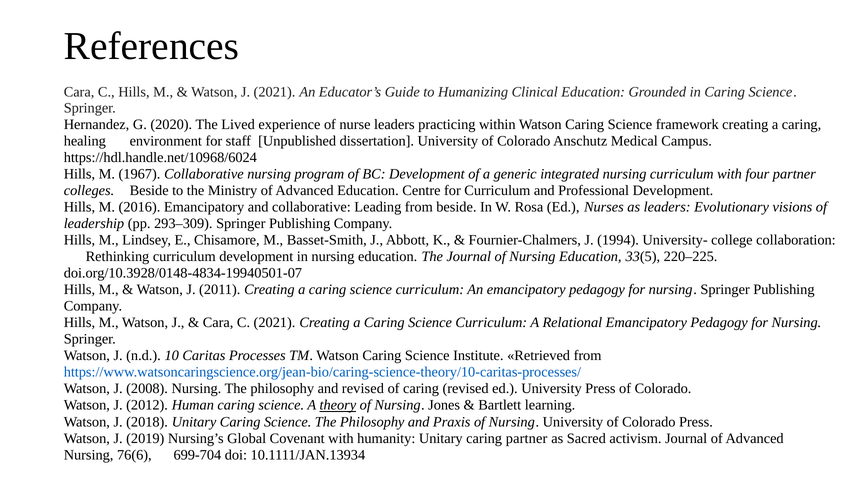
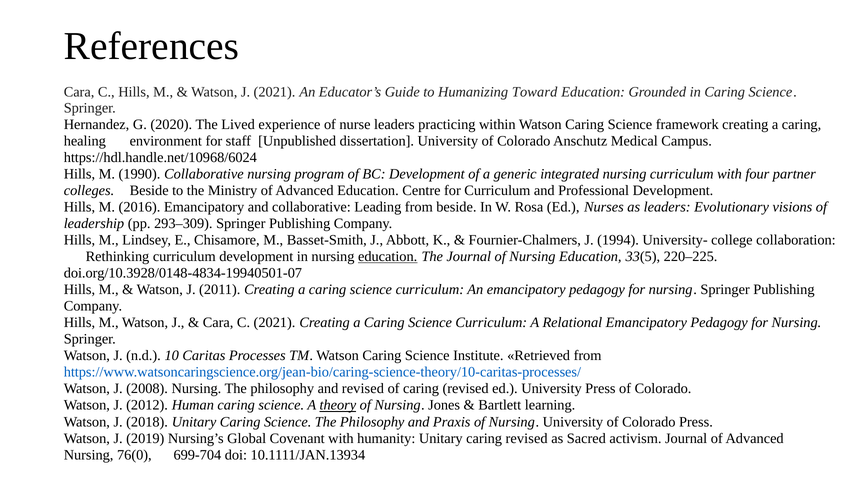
Clinical: Clinical -> Toward (535, 92)
1967: 1967 -> 1990 (139, 174)
education underline: none -> present (388, 257)
Unitary caring partner: partner -> revised (527, 439)
76(6: 76(6 -> 76(0 (134, 455)
